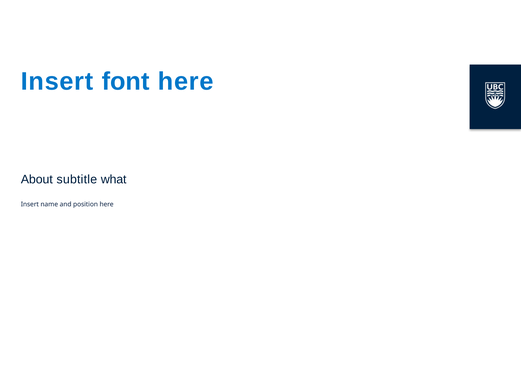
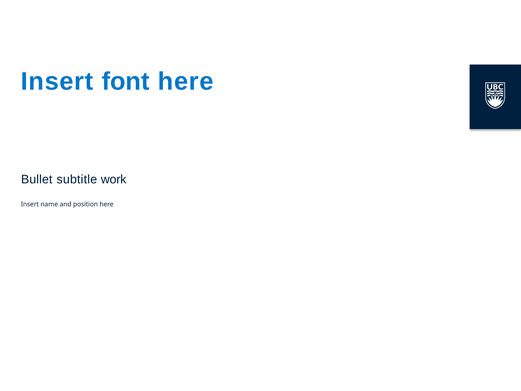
About: About -> Bullet (37, 179)
what: what -> work (114, 179)
